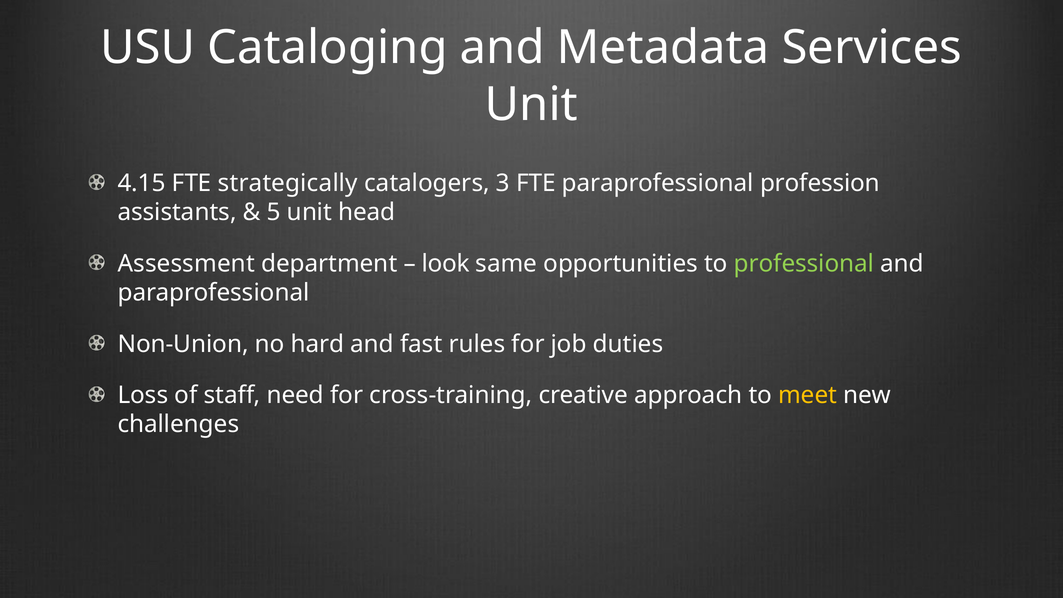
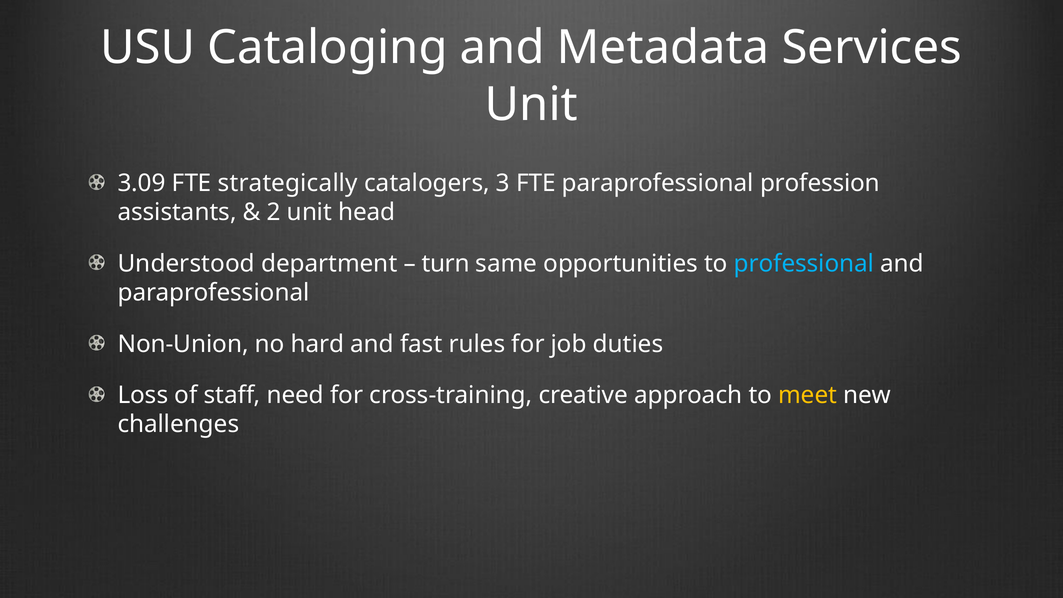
4.15: 4.15 -> 3.09 (142, 183)
5: 5 -> 2 (274, 212)
Assessment: Assessment -> Understood (186, 264)
look: look -> turn (446, 264)
professional colour: light green -> light blue (804, 264)
